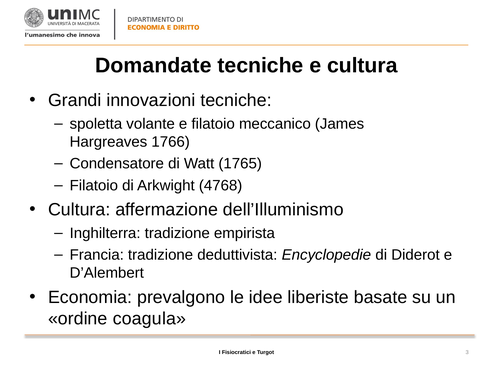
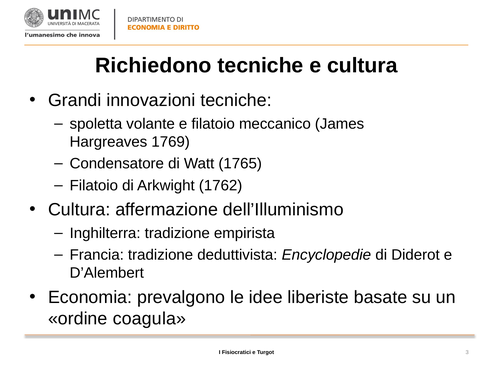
Domandate: Domandate -> Richiedono (153, 66)
1766: 1766 -> 1769 (171, 142)
4768: 4768 -> 1762 (221, 186)
